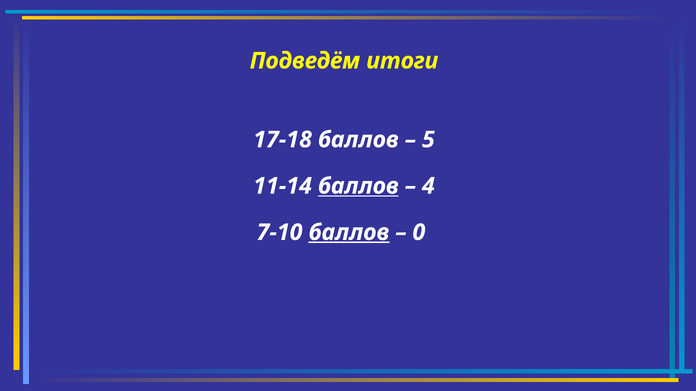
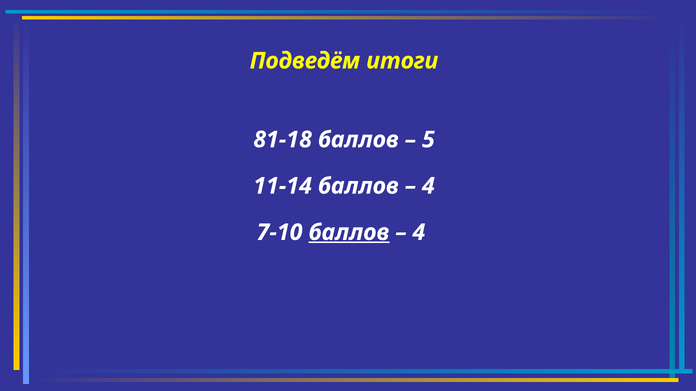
17-18: 17-18 -> 81-18 (283, 140)
баллов underline: present -> none (358, 186)
0: 0 -> 4 (419, 233)
